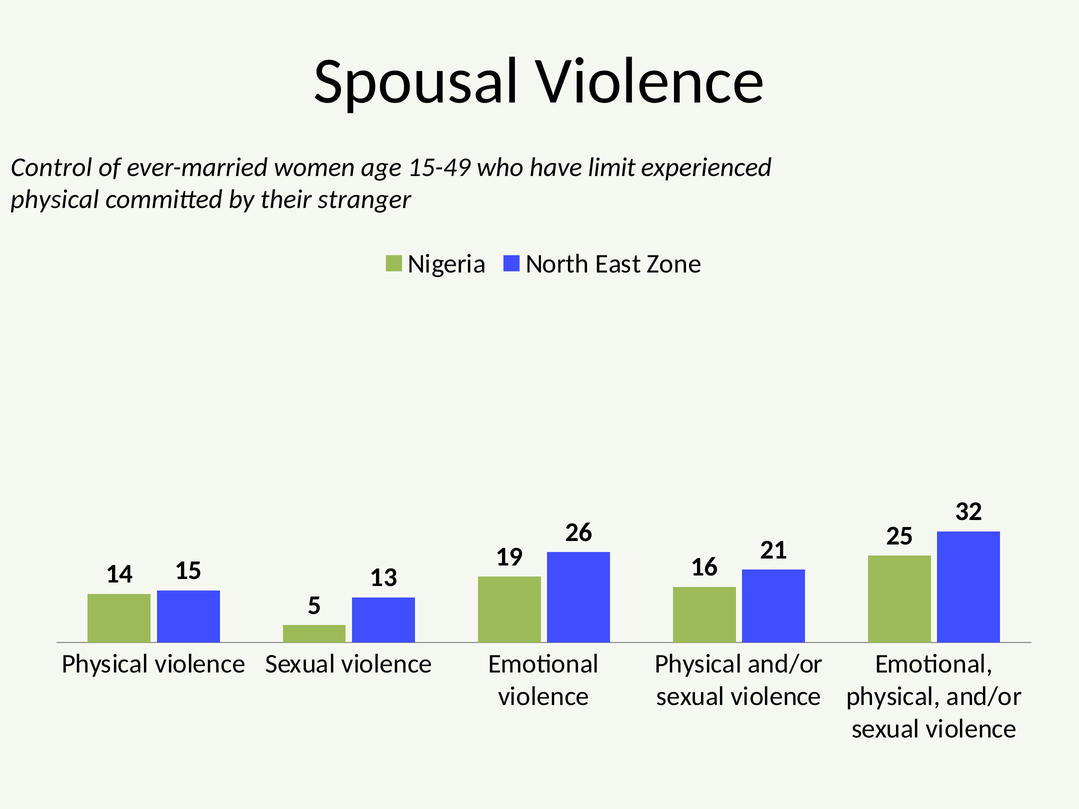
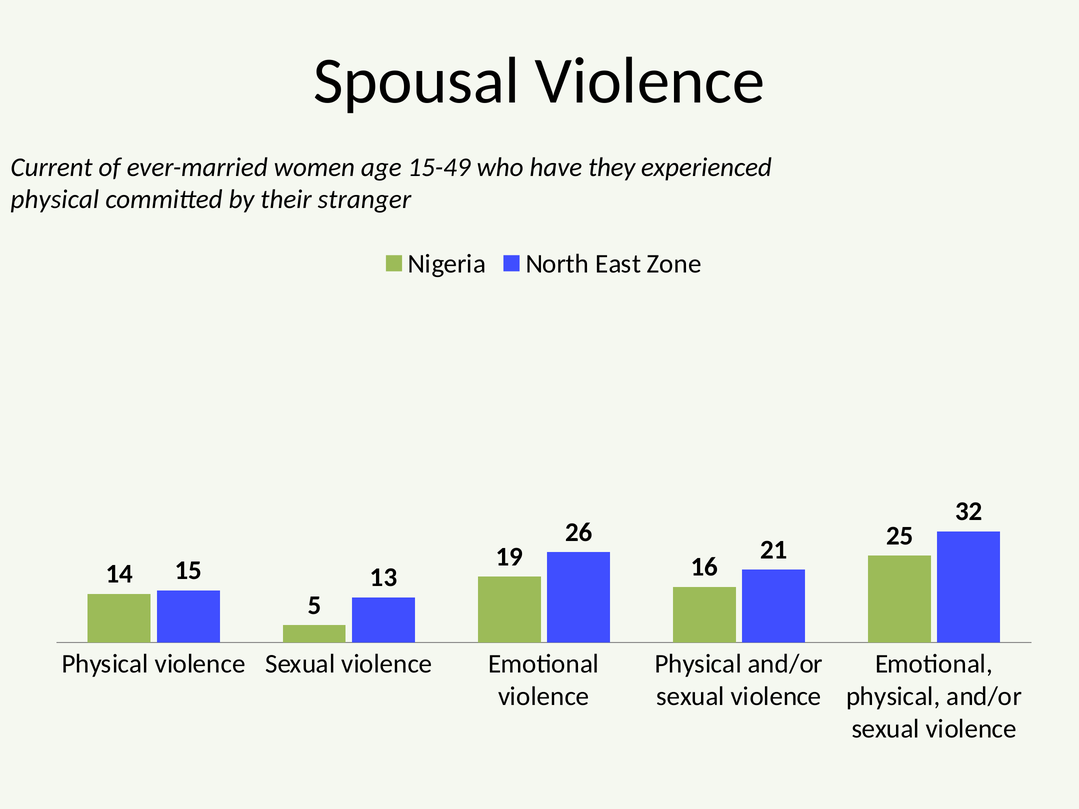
Control: Control -> Current (52, 167)
limit: limit -> they (612, 167)
